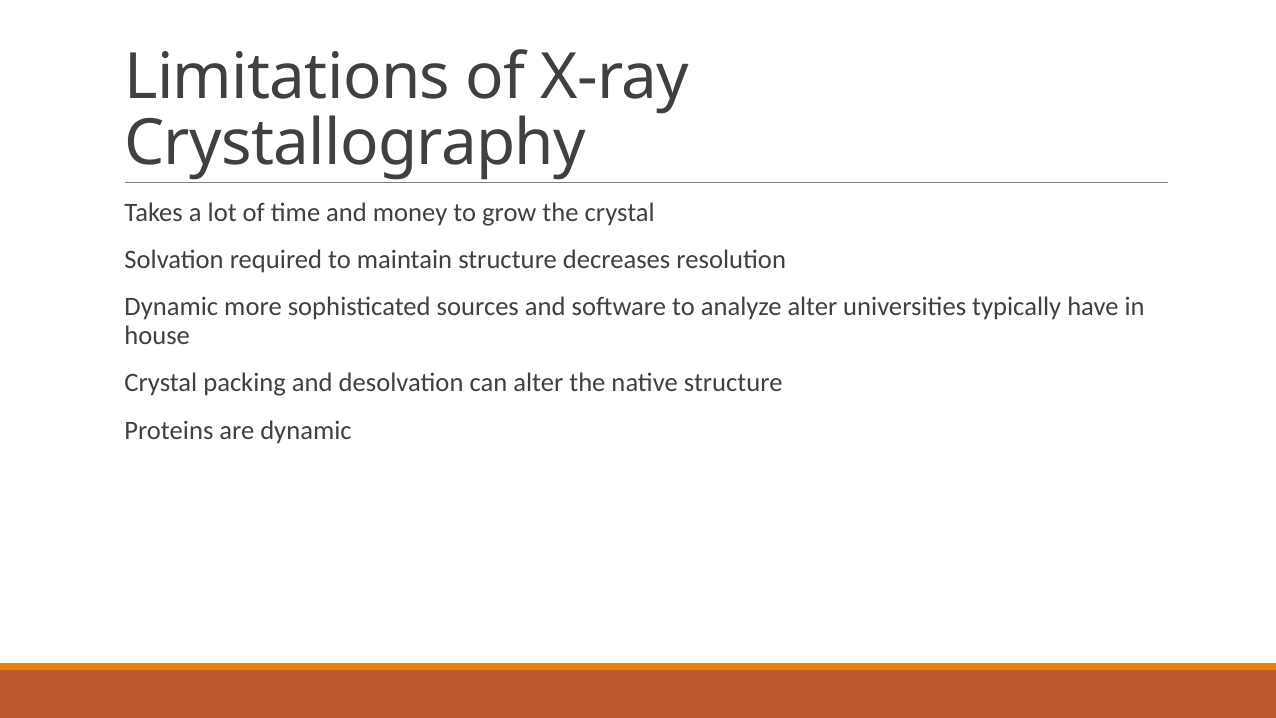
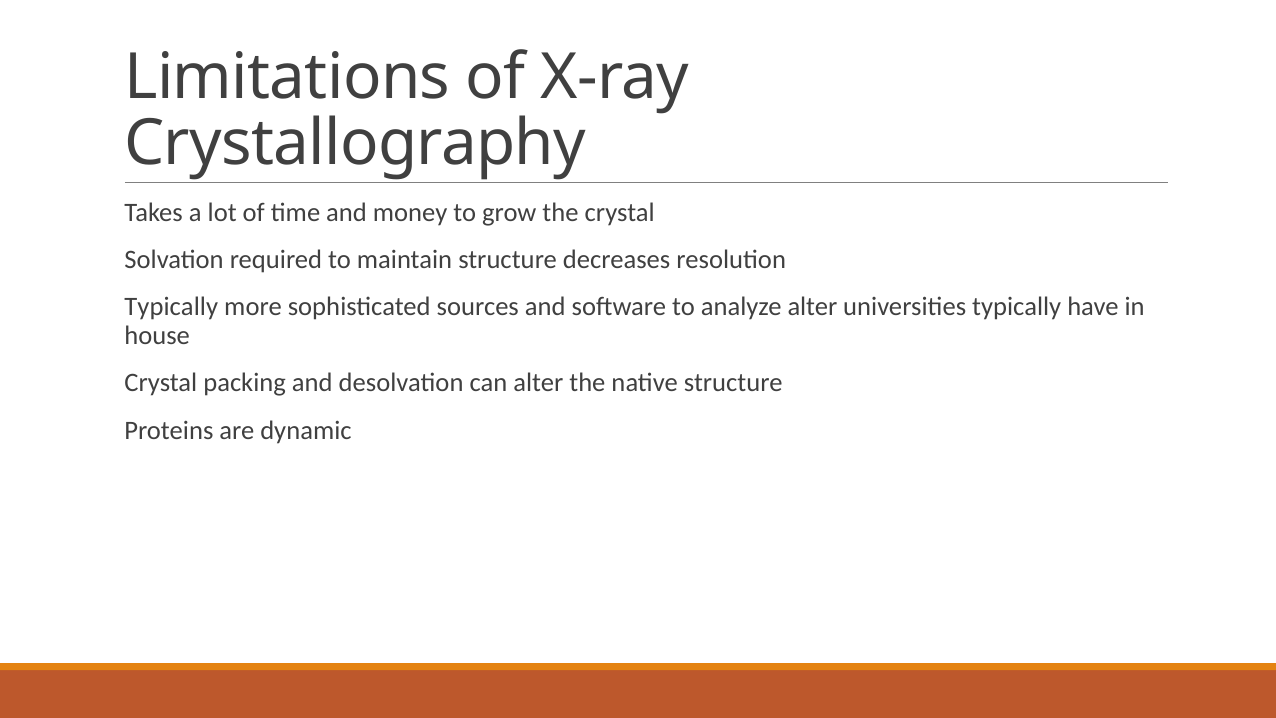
Dynamic: Dynamic -> Typically (171, 307)
